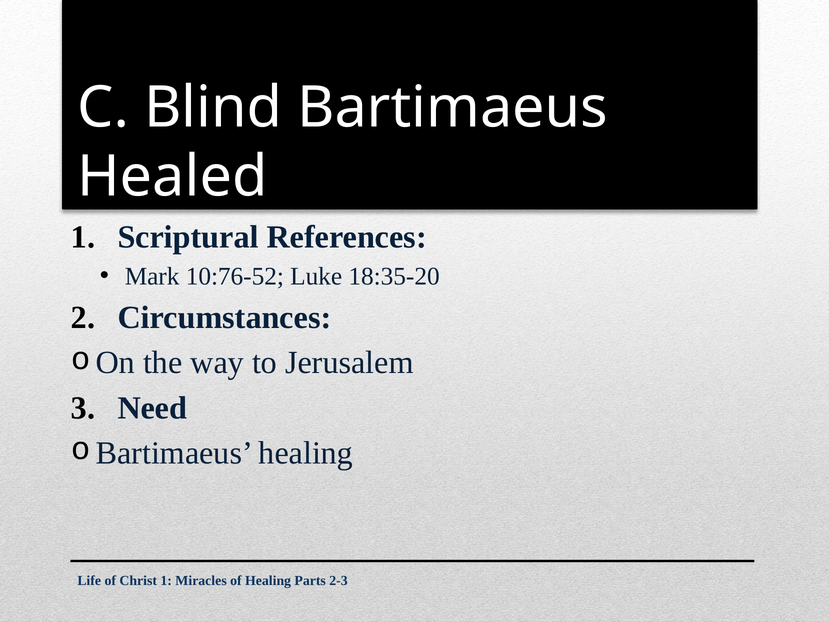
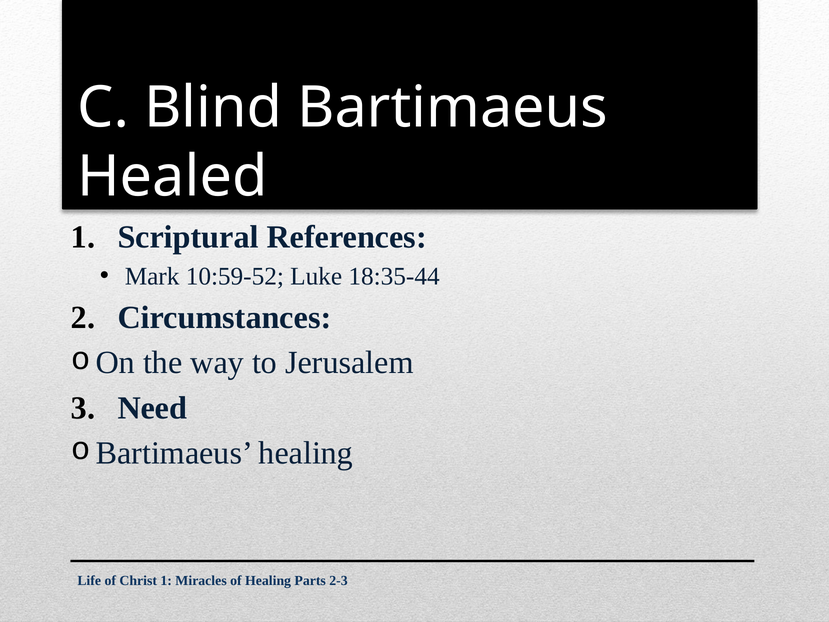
10:76-52: 10:76-52 -> 10:59-52 (235, 276)
18:35-20: 18:35-20 -> 18:35-44 (394, 276)
